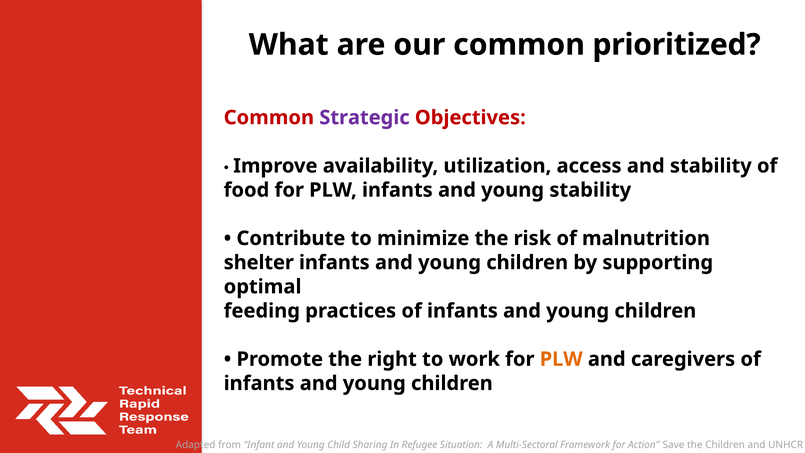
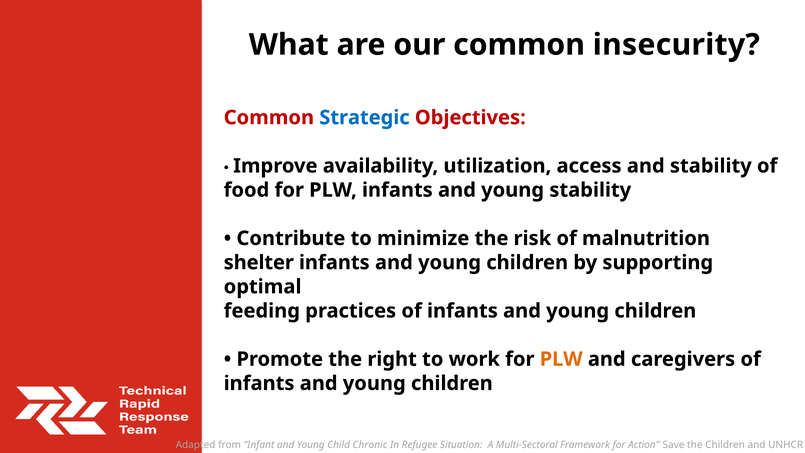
prioritized: prioritized -> insecurity (676, 45)
Strategic colour: purple -> blue (364, 118)
Sharing: Sharing -> Chronic (370, 445)
